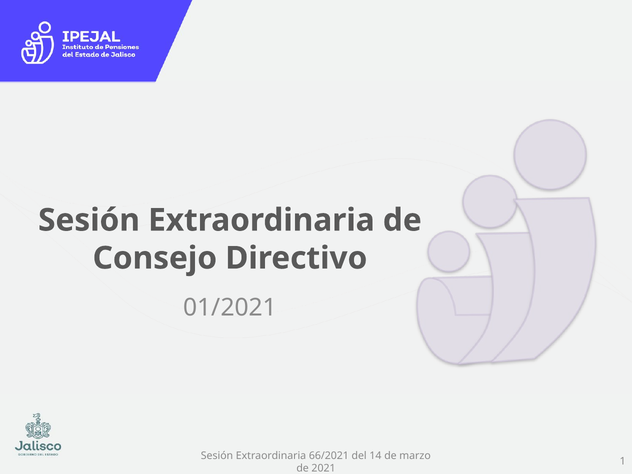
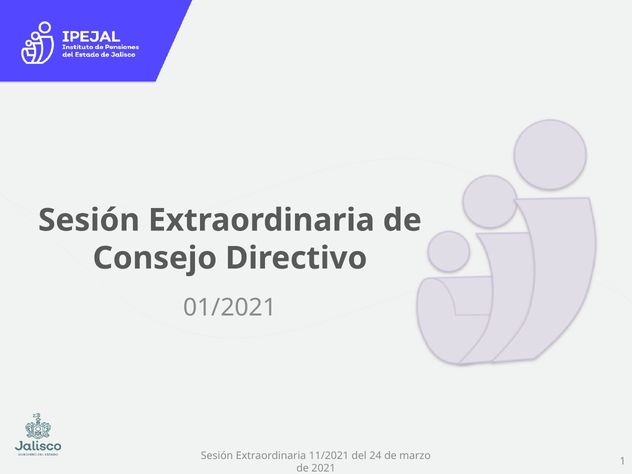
66/2021: 66/2021 -> 11/2021 (329, 456)
14: 14 -> 24 (375, 456)
